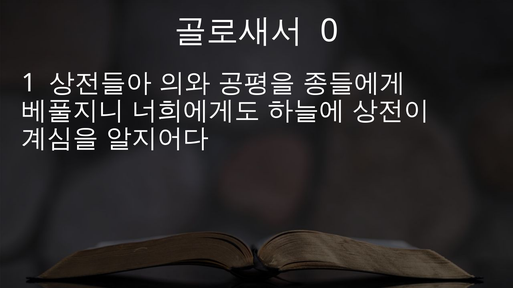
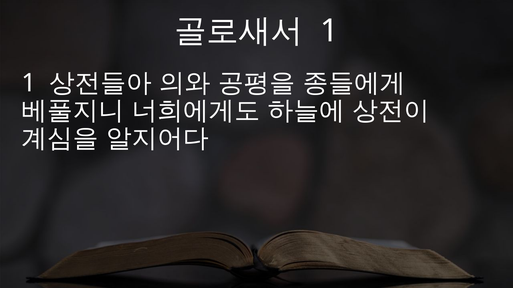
0: 0 -> 1 (329, 31)
